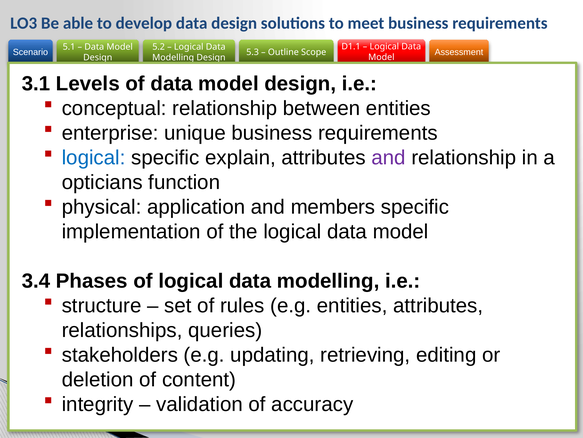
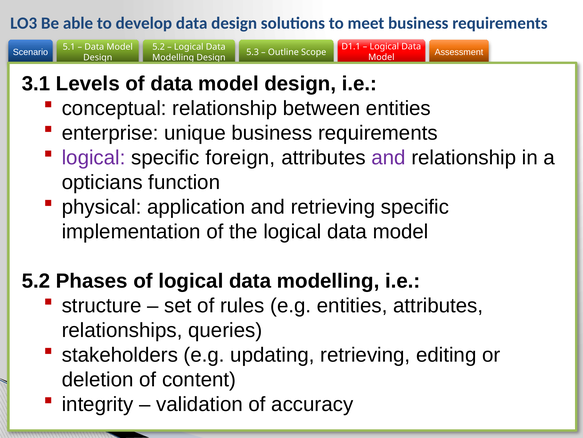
logical colour: blue -> purple (94, 158)
explain: explain -> foreign (240, 158)
and members: members -> retrieving (333, 207)
3.4: 3.4 -> 5.2 (36, 281)
